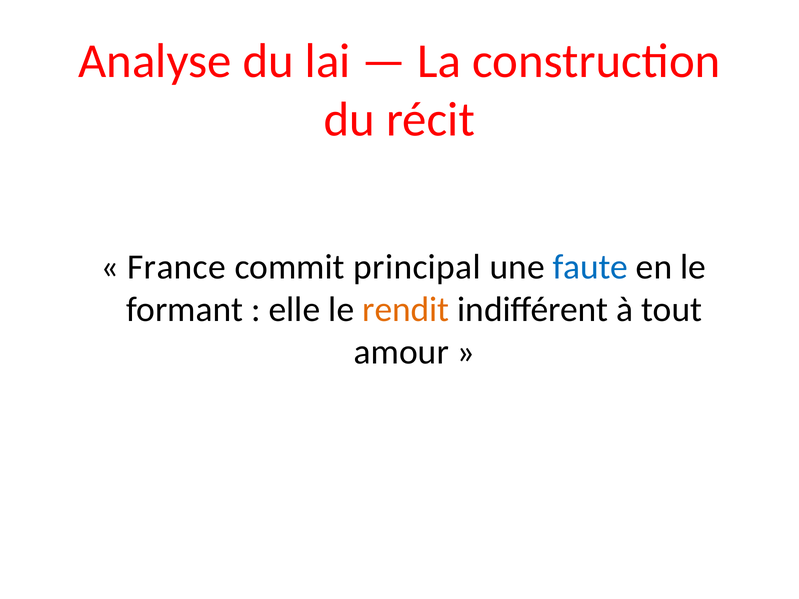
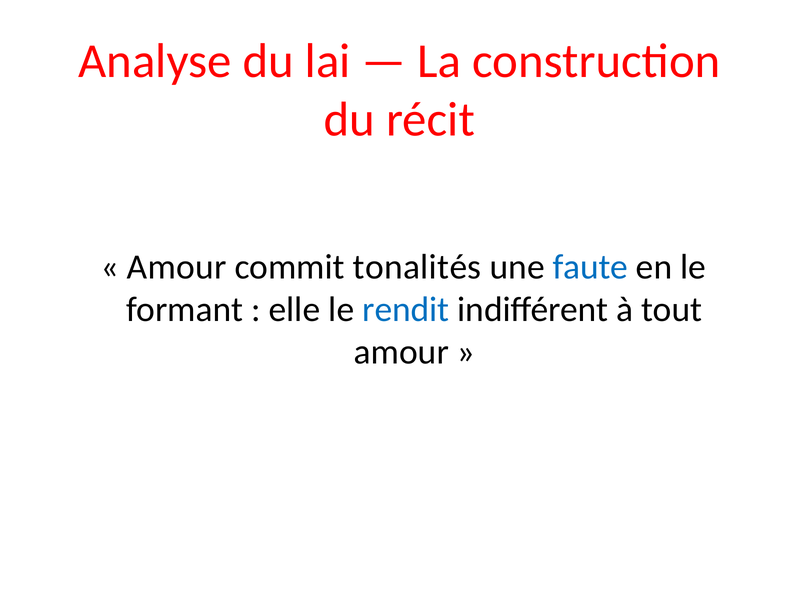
France: France -> Amour (177, 267)
principal: principal -> tonalités (417, 267)
rendit colour: orange -> blue (406, 310)
